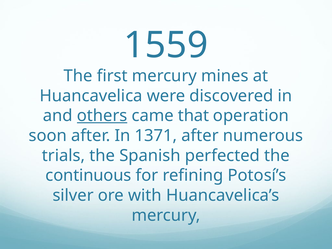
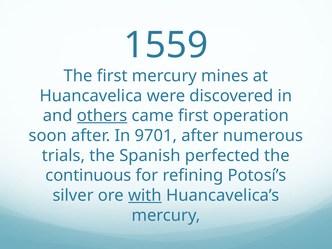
came that: that -> first (193, 116)
1371: 1371 -> 9701 (156, 136)
with underline: none -> present (145, 195)
